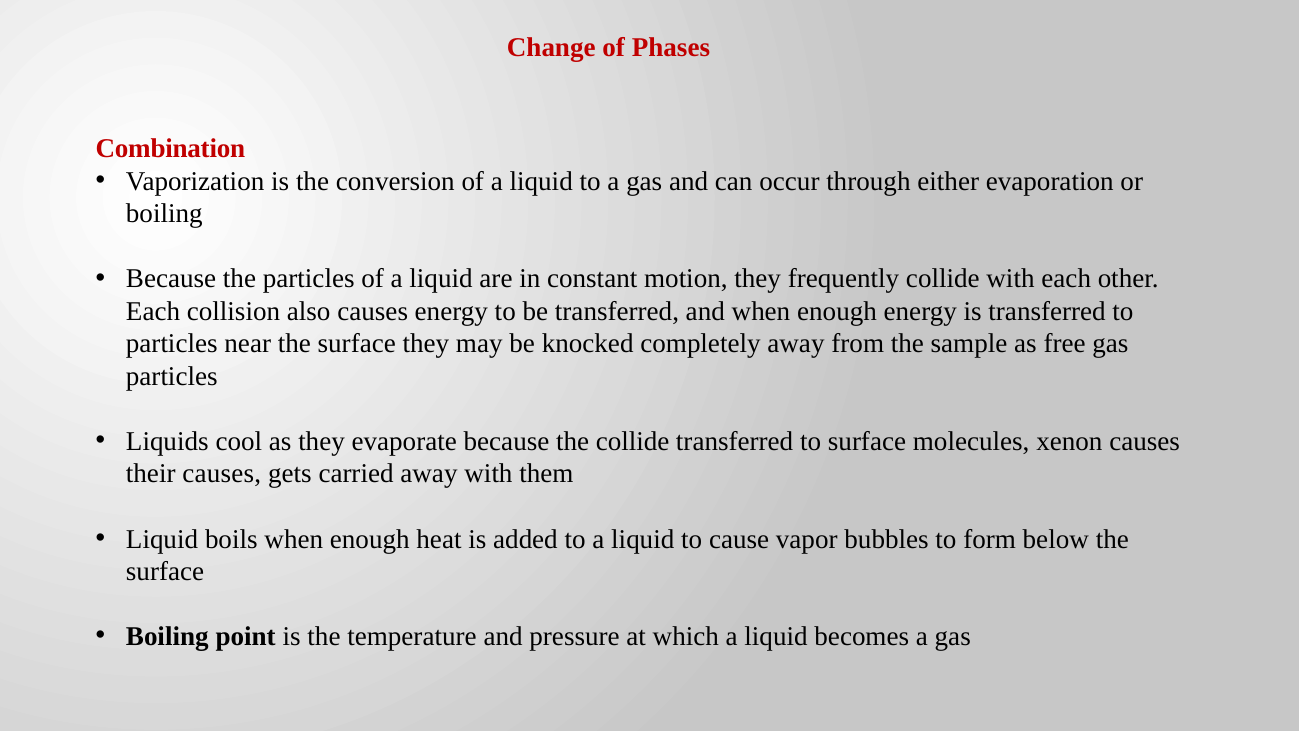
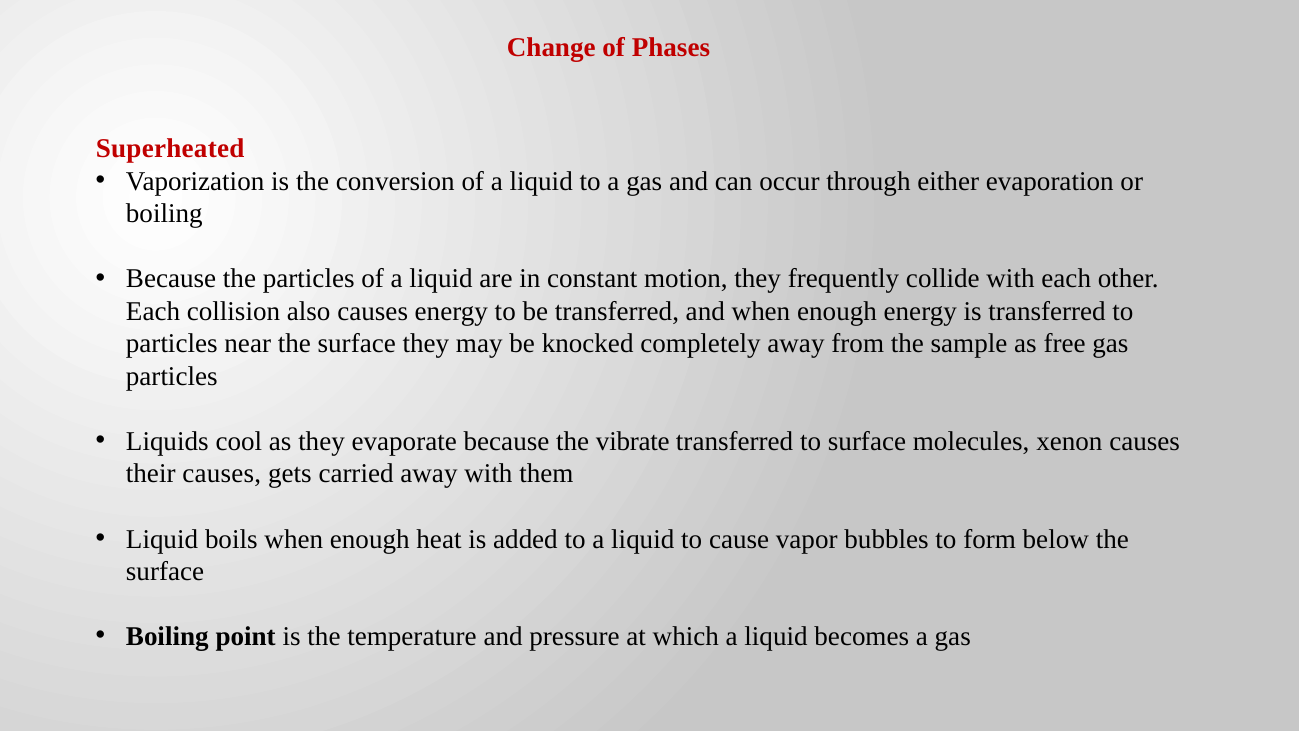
Combination: Combination -> Superheated (170, 149)
the collide: collide -> vibrate (633, 441)
